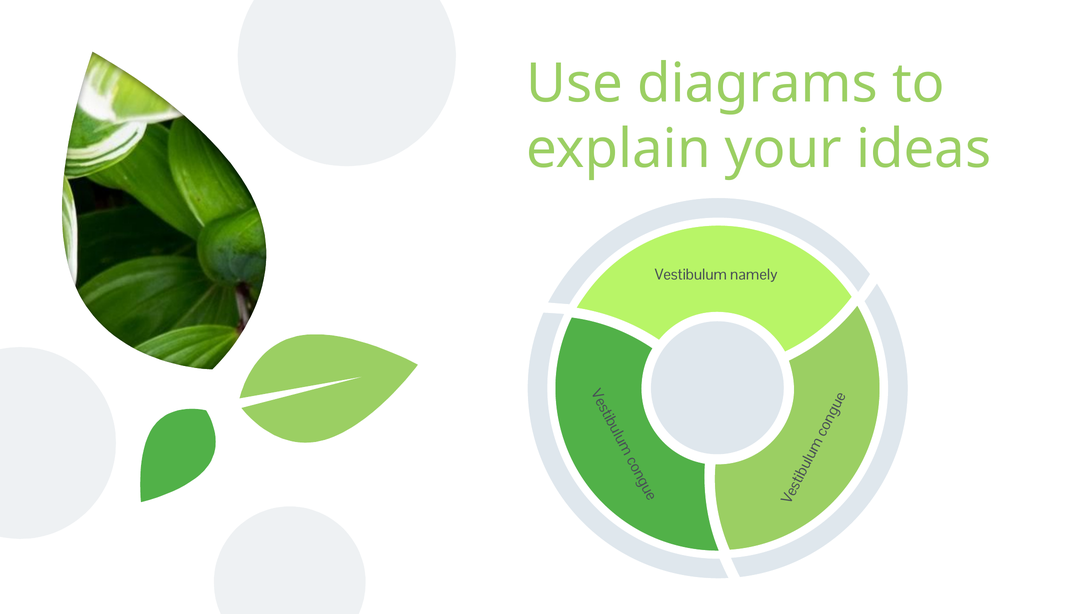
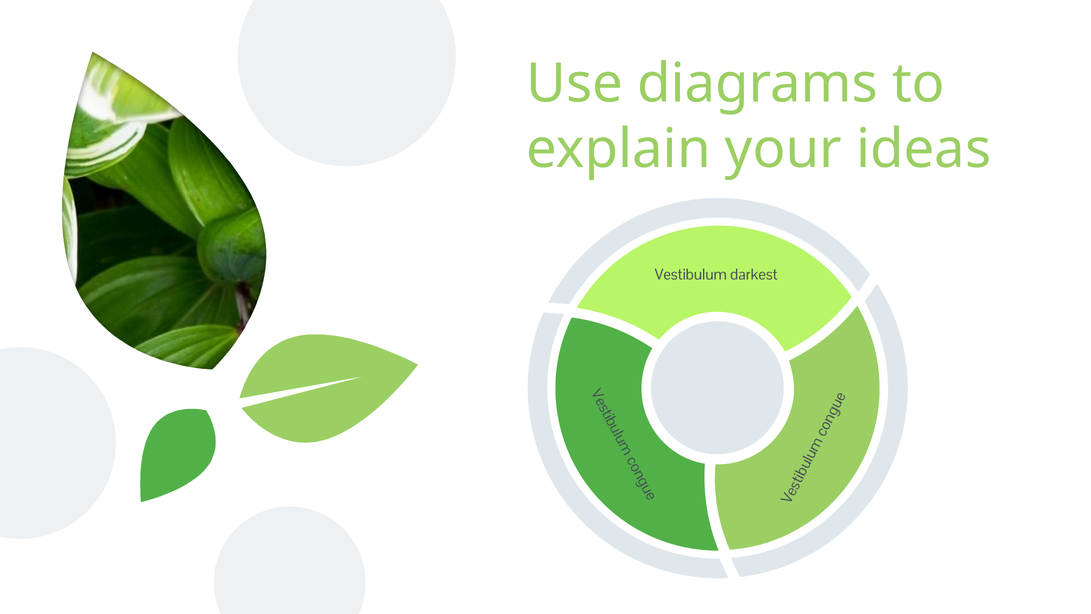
namely: namely -> darkest (754, 275)
